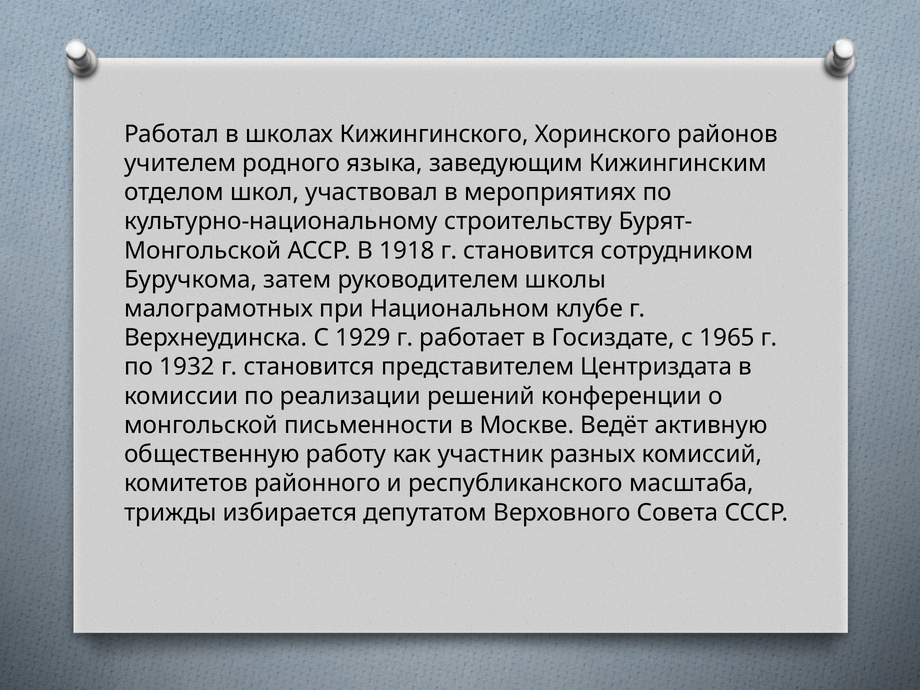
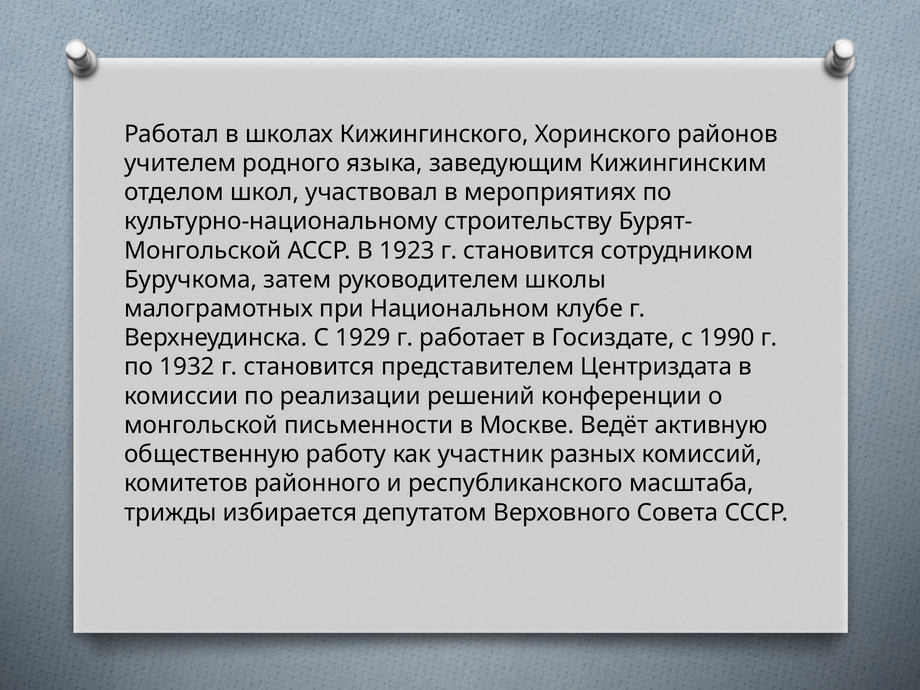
1918: 1918 -> 1923 (407, 250)
1965: 1965 -> 1990 (727, 338)
